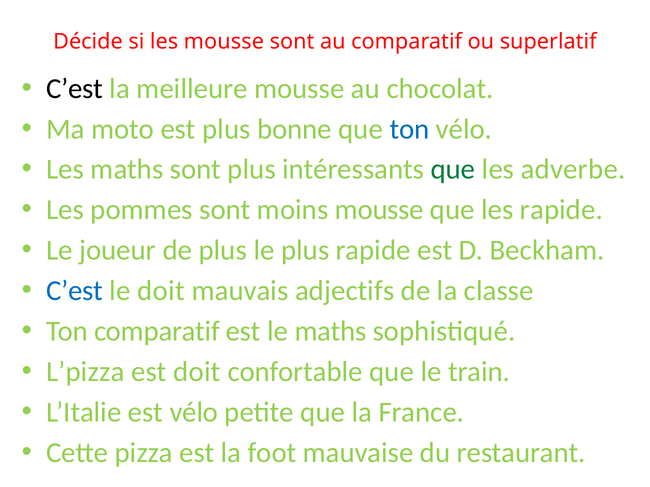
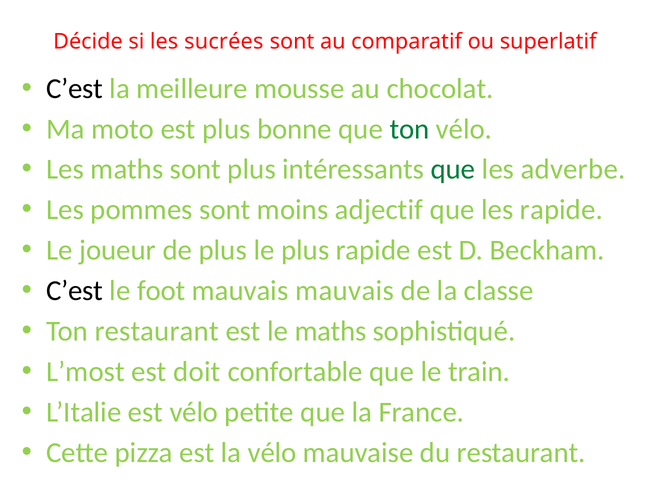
les mousse: mousse -> sucrées (224, 42)
ton colour: blue -> green (409, 129)
moins mousse: mousse -> adjectif (379, 210)
C’est colour: blue -> black (75, 291)
le doit: doit -> foot (161, 291)
mauvais adjectifs: adjectifs -> mauvais (345, 291)
Ton comparatif: comparatif -> restaurant (157, 332)
L’pizza: L’pizza -> L’most (85, 372)
la foot: foot -> vélo (272, 453)
